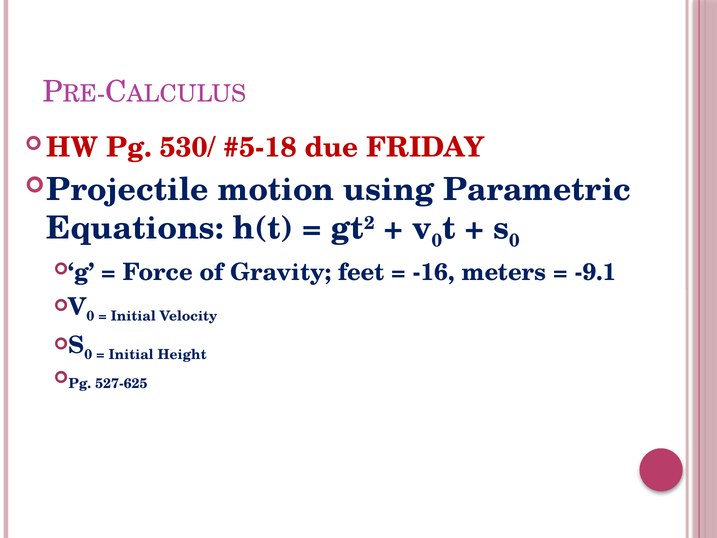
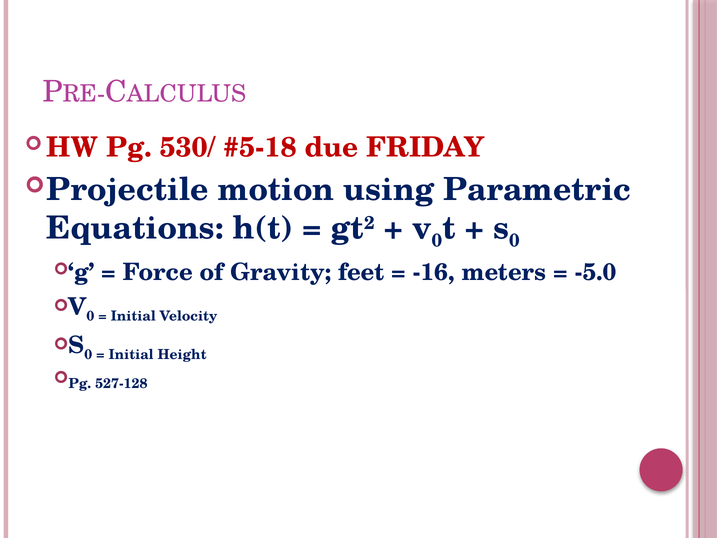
-9.1: -9.1 -> -5.0 (596, 272)
527-625: 527-625 -> 527-128 (121, 383)
